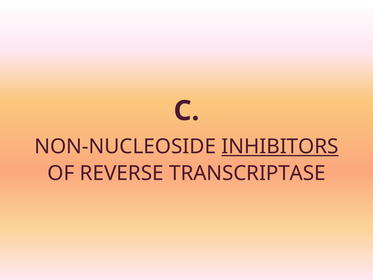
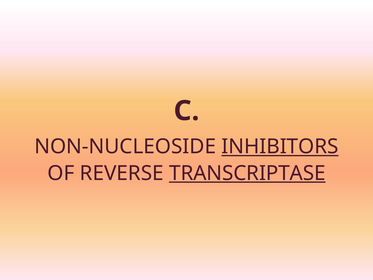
TRANSCRIPTASE underline: none -> present (247, 173)
